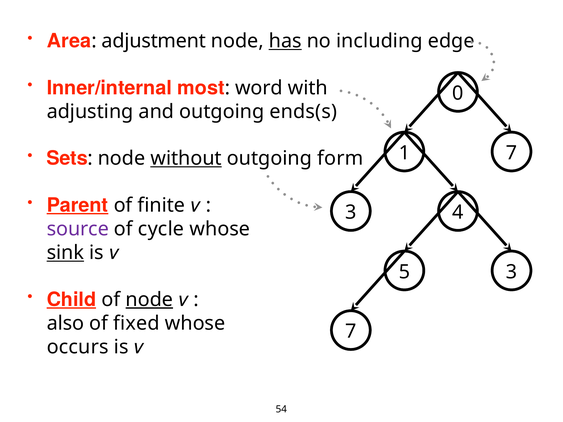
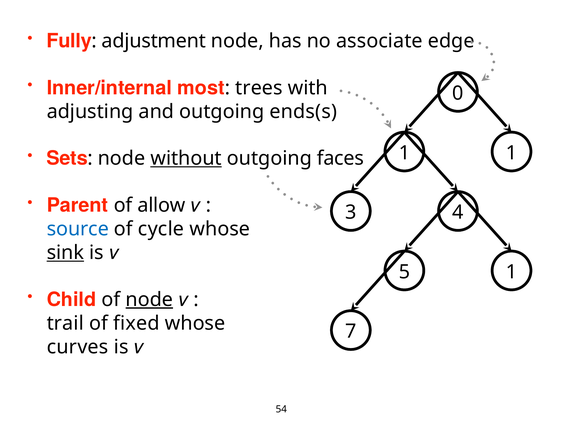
Area: Area -> Fully (69, 41)
has underline: present -> none (285, 41)
including: including -> associate (379, 41)
word: word -> trees (259, 88)
7: 7 -> 1 (512, 153)
form: form -> faces (340, 158)
Parent underline: present -> none (77, 205)
finite: finite -> allow (161, 205)
source colour: purple -> blue (78, 229)
3: 3 -> 1 (512, 272)
Child underline: present -> none (71, 300)
also: also -> trail (65, 323)
occurs: occurs -> curves (78, 347)
